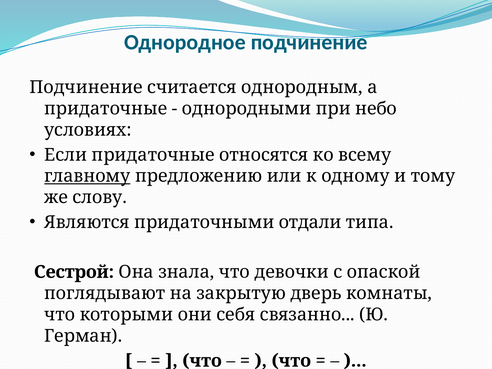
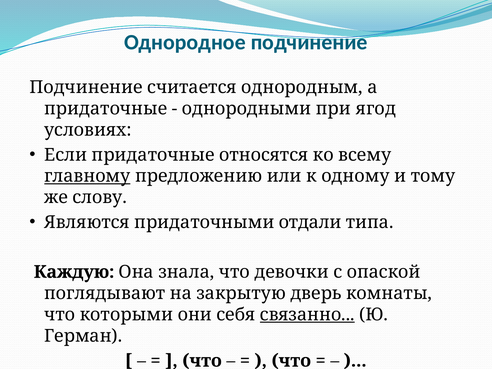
небо: небо -> ягод (376, 109)
Сестрой: Сестрой -> Каждую (74, 272)
связанно underline: none -> present (307, 315)
